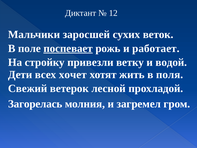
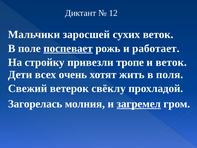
ветку: ветку -> тропе (130, 62)
и водой: водой -> веток (171, 62)
хочет: хочет -> очень (73, 74)
лесной: лесной -> свёклу (109, 88)
загремел underline: none -> present (139, 104)
